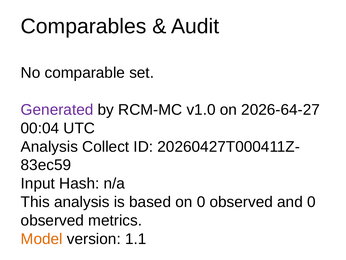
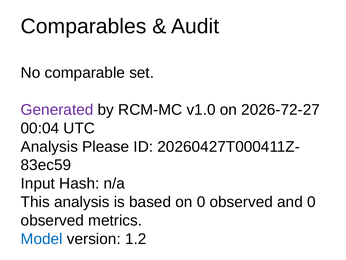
2026-64-27: 2026-64-27 -> 2026-72-27 (281, 109)
Collect: Collect -> Please (106, 146)
Model colour: orange -> blue (42, 239)
1.1: 1.1 -> 1.2 (136, 239)
